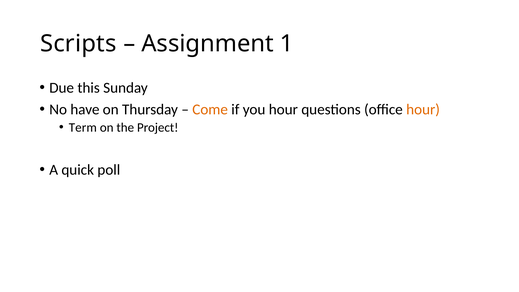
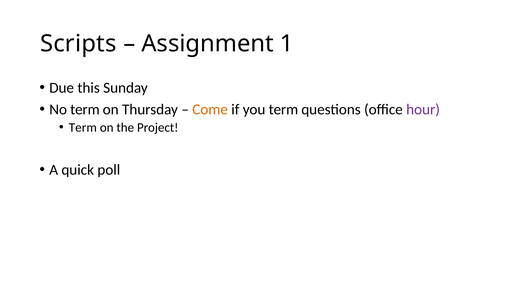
No have: have -> term (85, 110)
you hour: hour -> term (283, 110)
hour colour: orange -> purple (423, 110)
